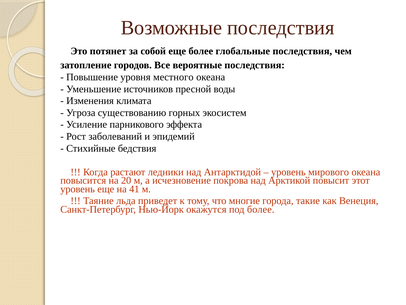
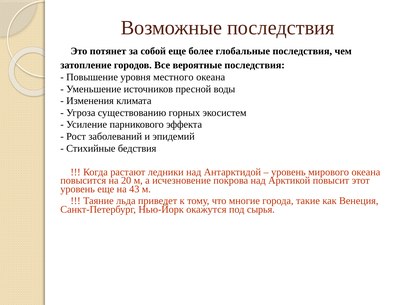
41: 41 -> 43 (134, 189)
под более: более -> сырья (261, 209)
